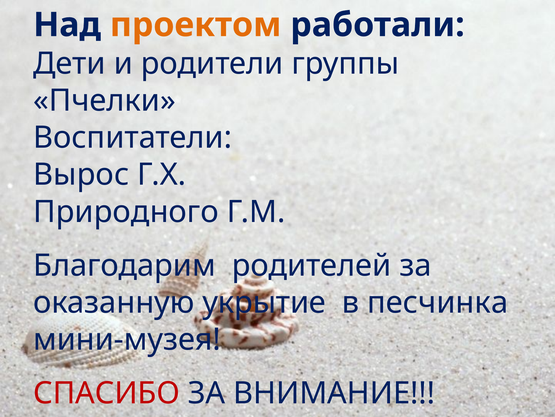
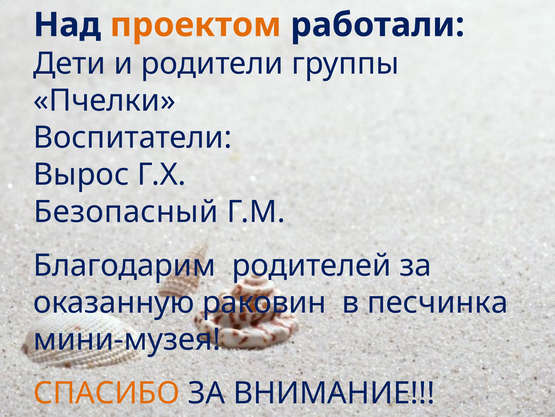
Природного: Природного -> Безопасный (126, 211)
укрытие: укрытие -> раковин (264, 302)
СПАСИБО colour: red -> orange (107, 393)
